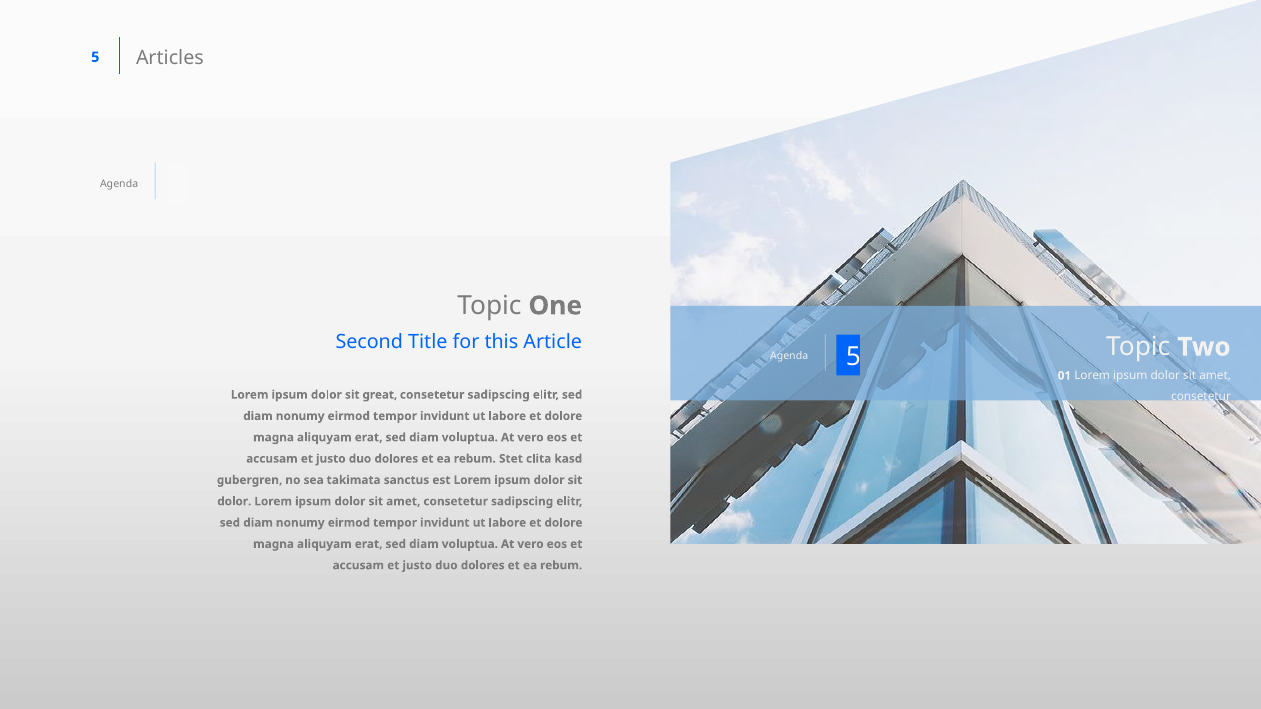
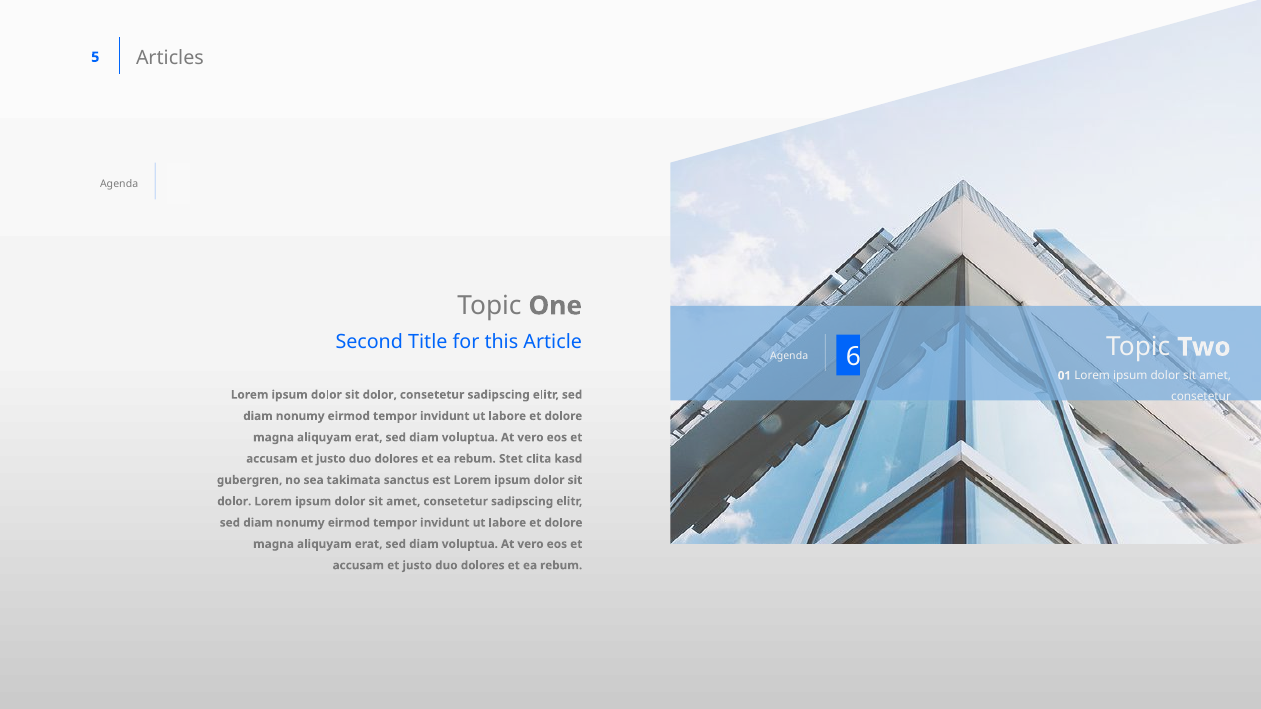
Agenda 5: 5 -> 6 (853, 357)
great: great -> dolor (380, 395)
